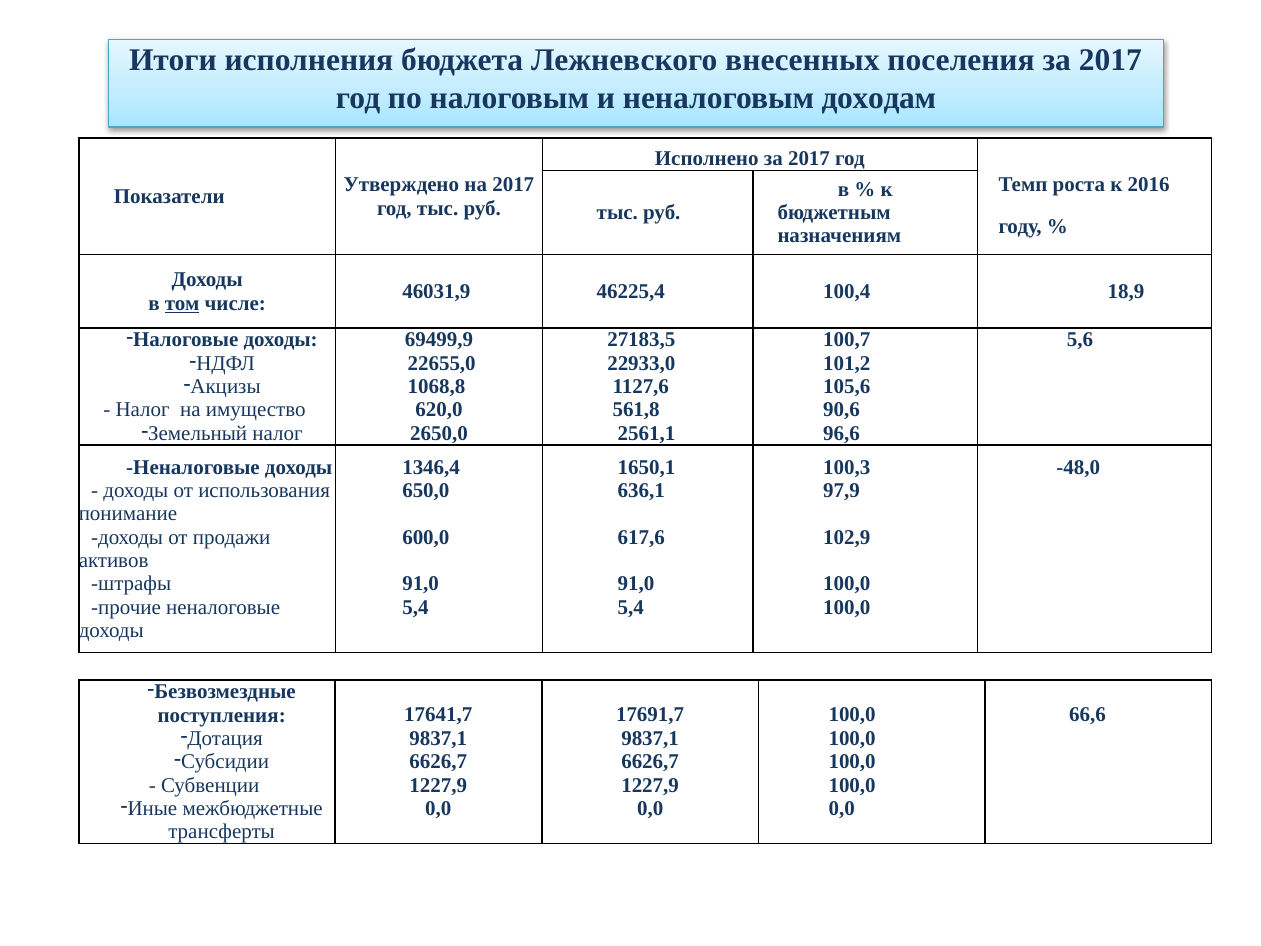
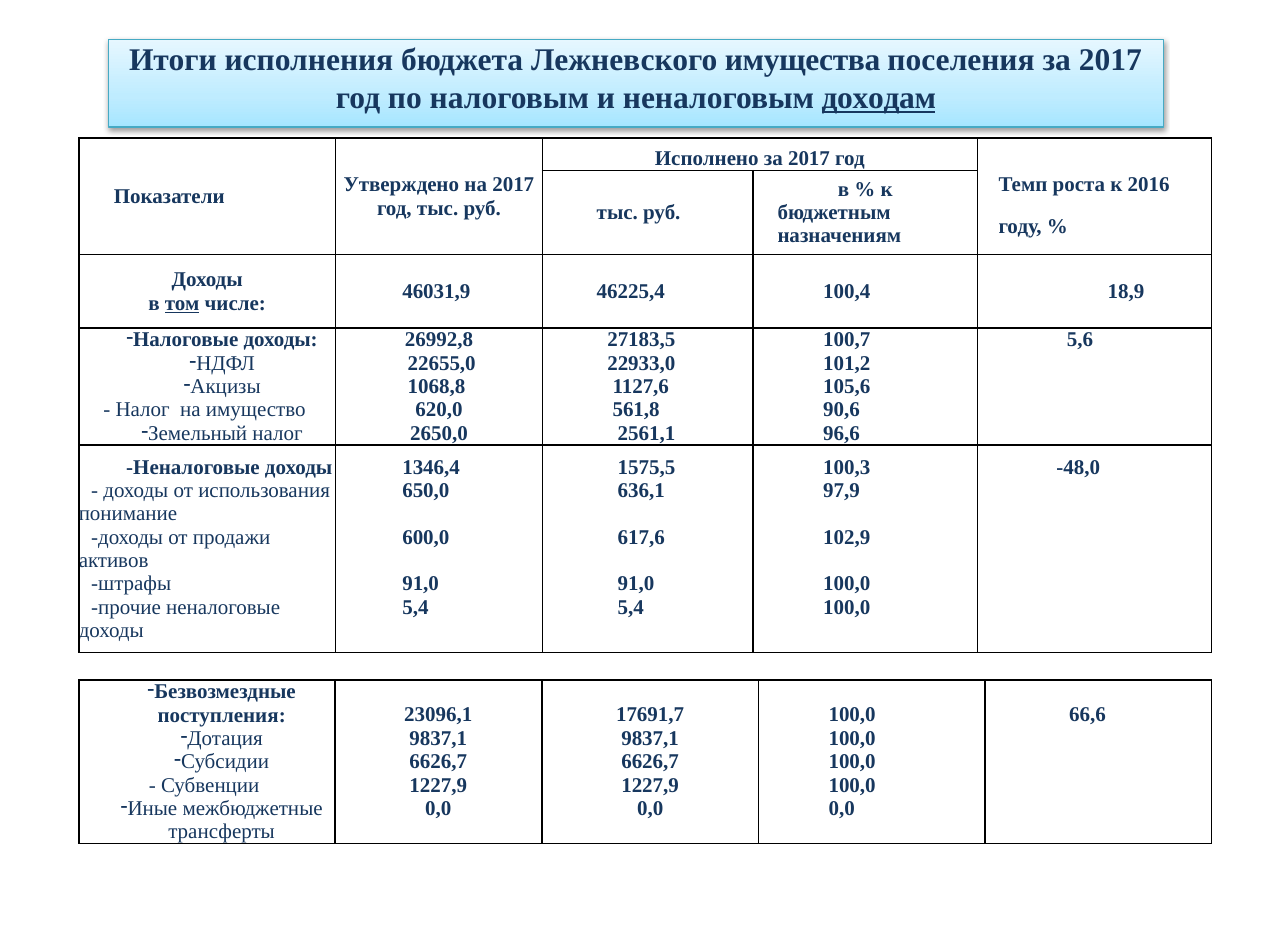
внесенных: внесенных -> имущества (803, 60)
доходам underline: none -> present (879, 98)
69499,9: 69499,9 -> 26992,8 (439, 340)
1650,1: 1650,1 -> 1575,5 (647, 467)
17641,7: 17641,7 -> 23096,1 (438, 715)
